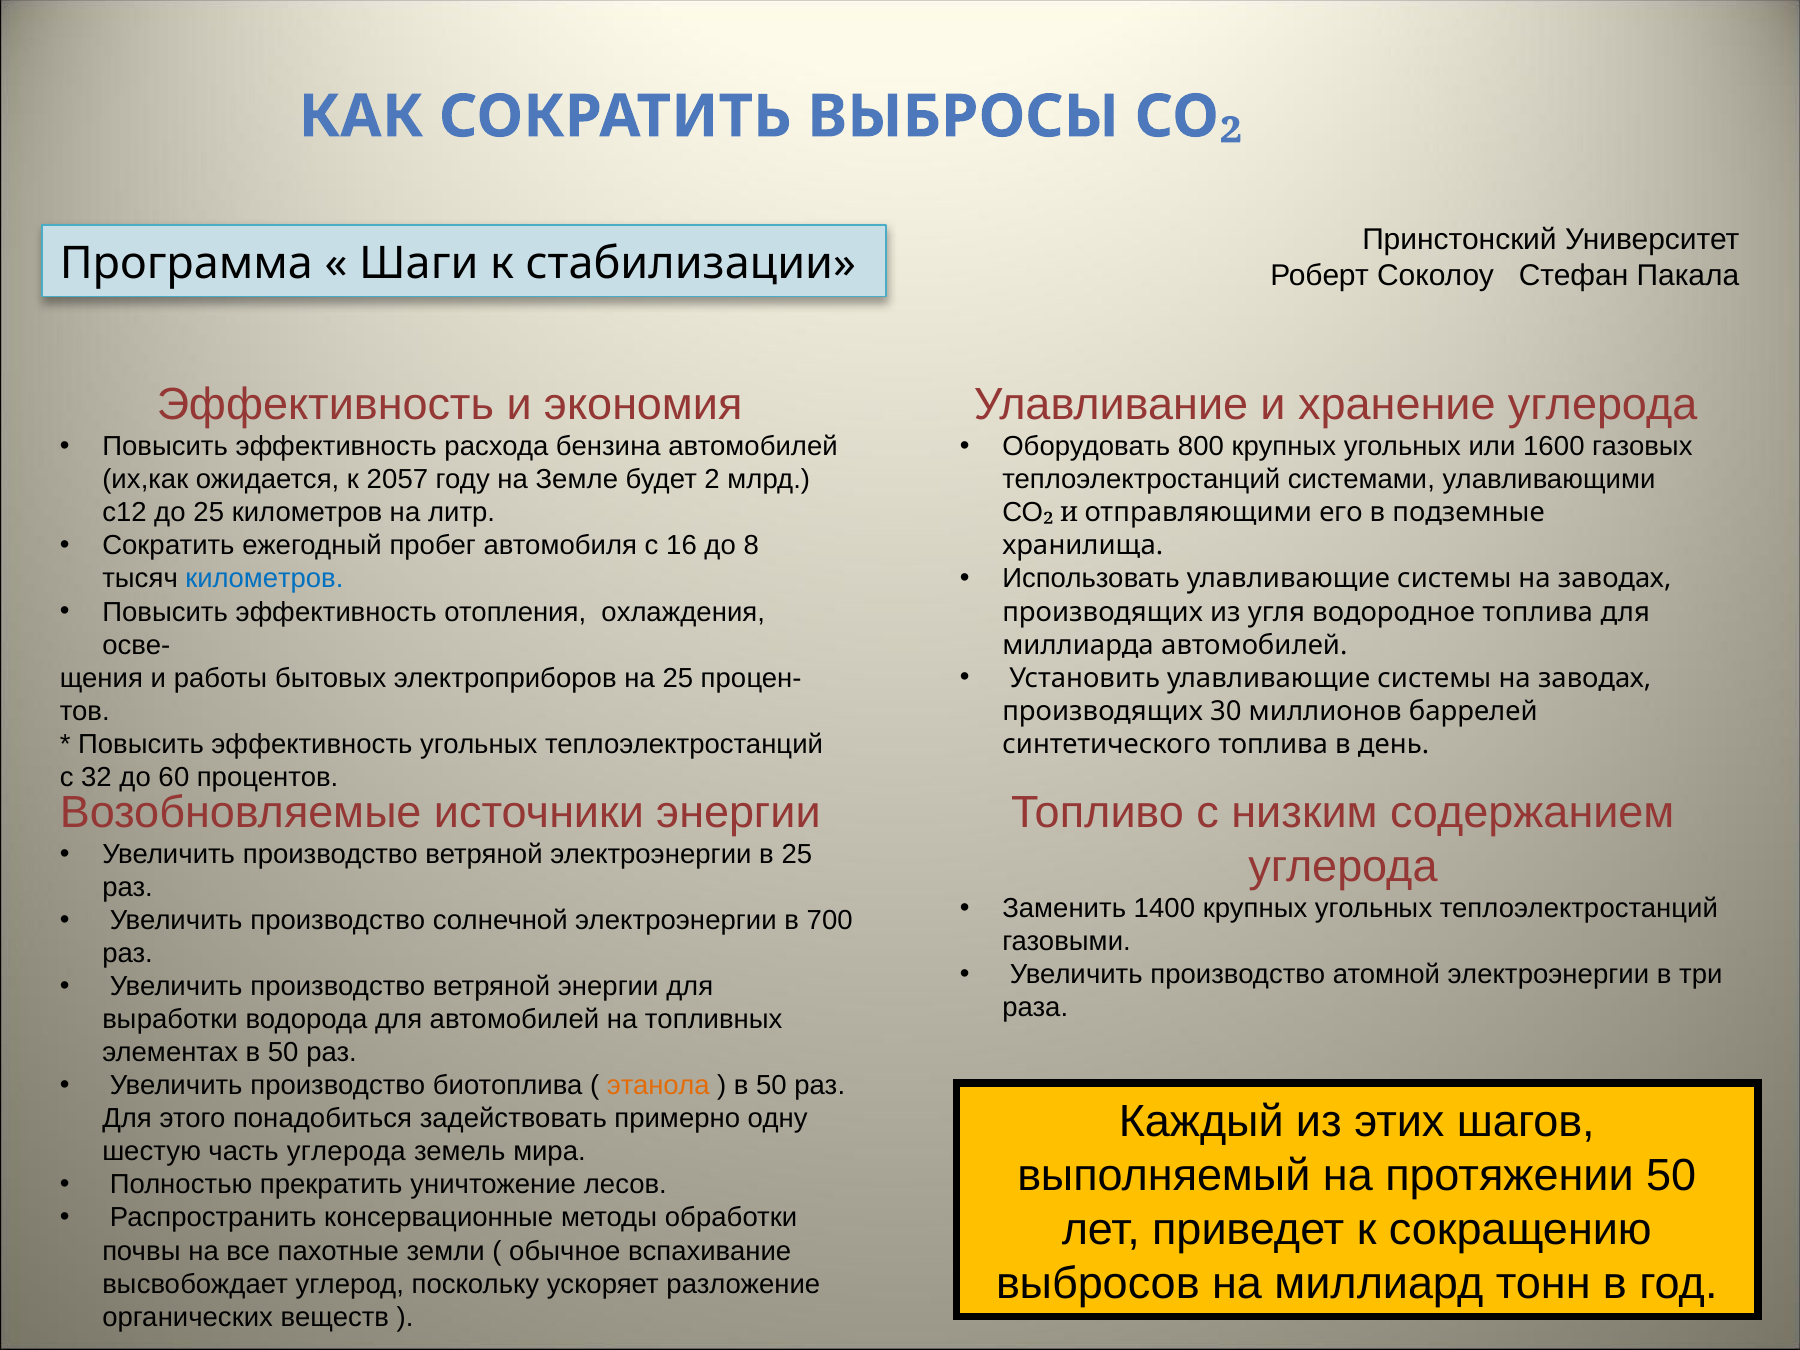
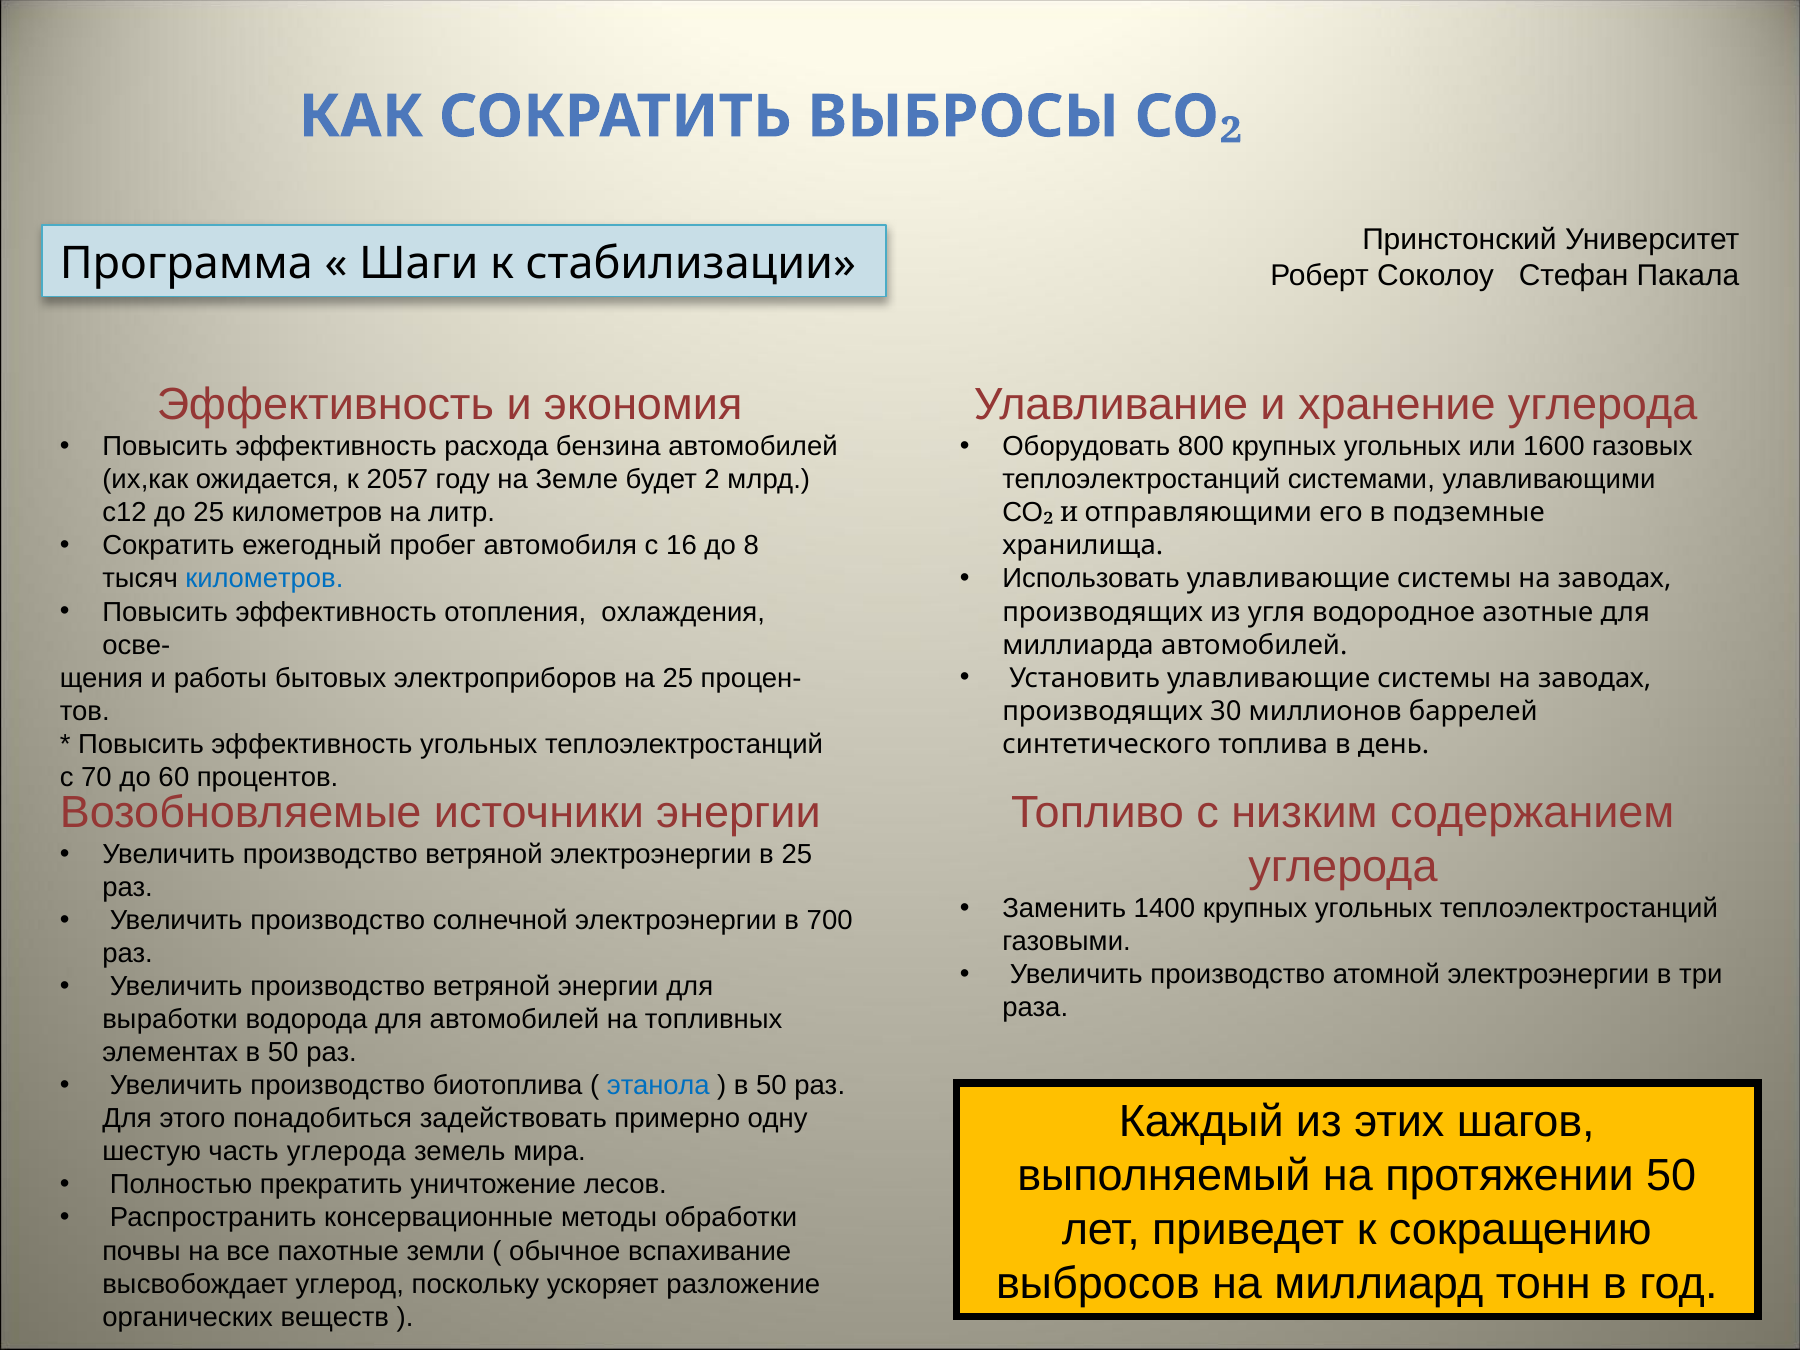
водородное топлива: топлива -> азотные (1538, 612)
32: 32 -> 70 (96, 777)
этанола colour: orange -> blue (658, 1086)
